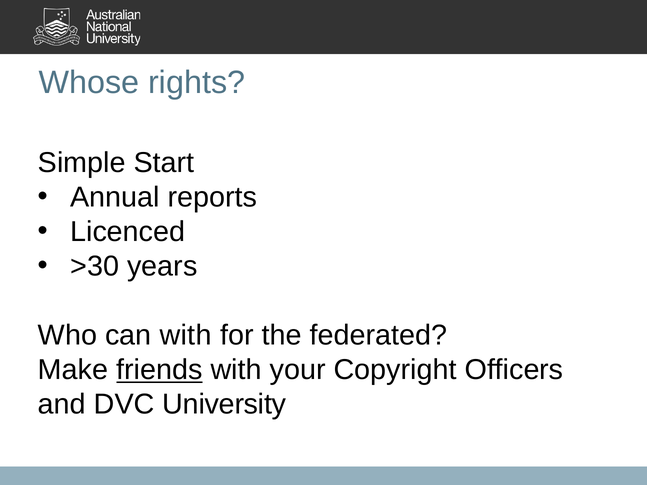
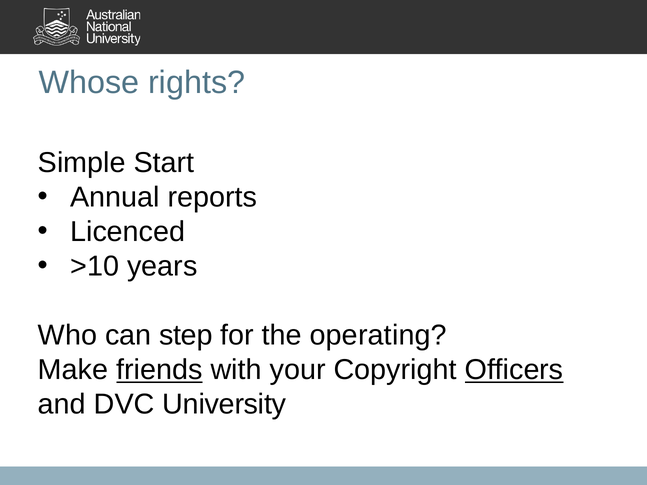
>30: >30 -> >10 (95, 267)
can with: with -> step (186, 336)
federated: federated -> operating (378, 336)
Officers underline: none -> present (514, 370)
